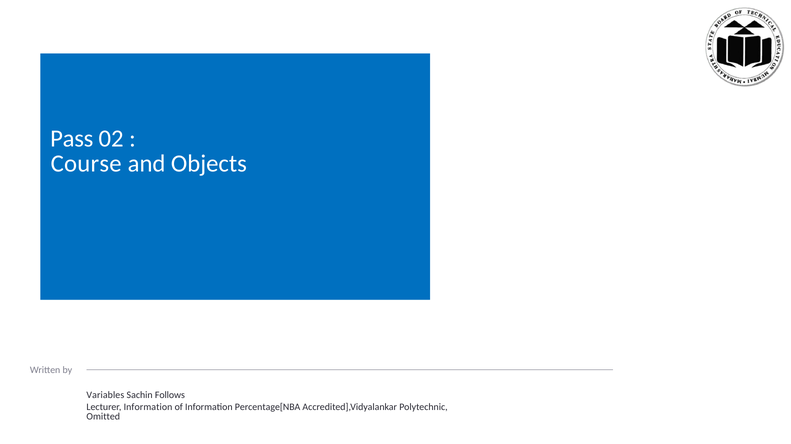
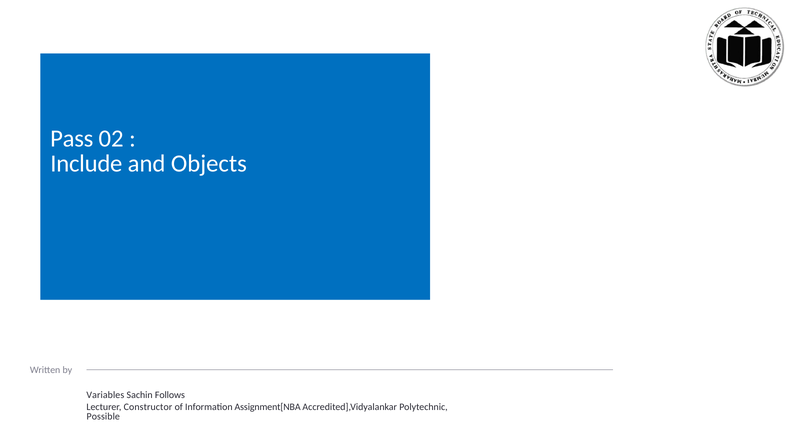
Course: Course -> Include (86, 164)
Lecturer Information: Information -> Constructor (148, 407)
Percentage[NBA: Percentage[NBA -> Assignment[NBA (268, 407)
Omitted: Omitted -> Possible (103, 417)
